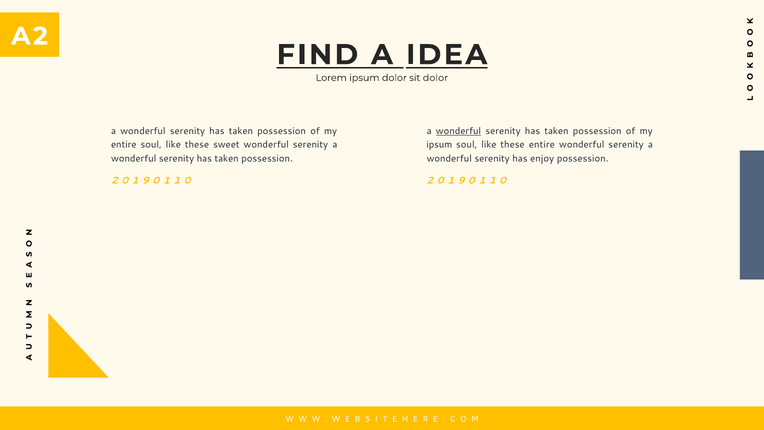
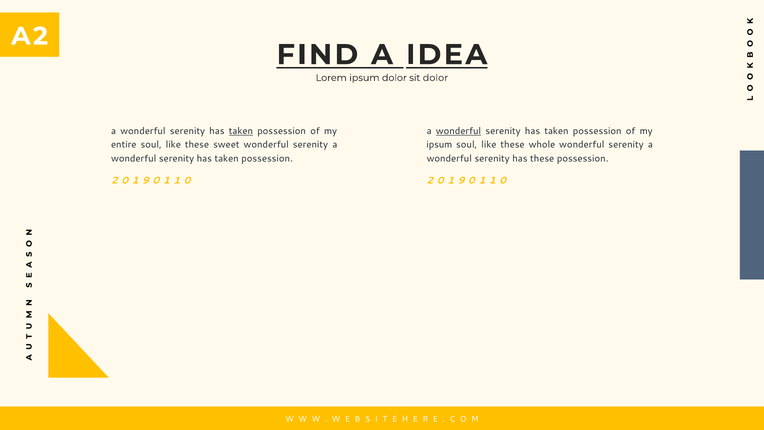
taken underline: none -> present (241, 131)
these entire: entire -> whole (542, 145)
has enjoy: enjoy -> these (542, 158)
